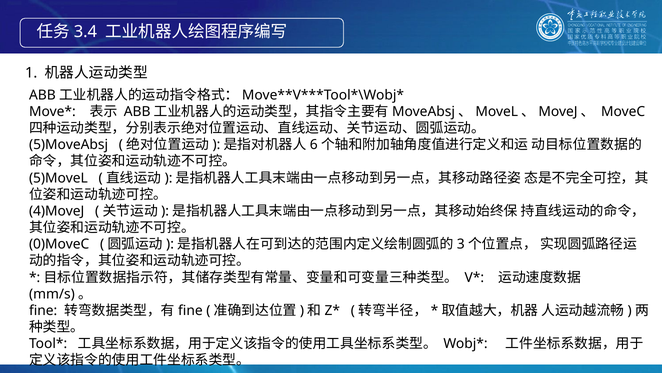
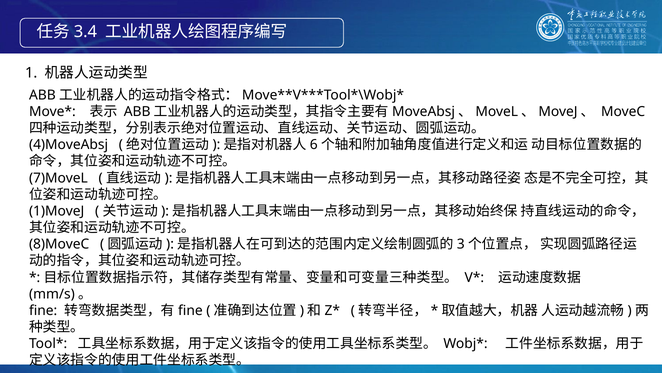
5)MoveAbsj: 5)MoveAbsj -> 4)MoveAbsj (69, 145)
5)MoveL: 5)MoveL -> 7)MoveL (58, 178)
4)MoveJ: 4)MoveJ -> 1)MoveJ (57, 211)
0)MoveC: 0)MoveC -> 8)MoveC (59, 244)
